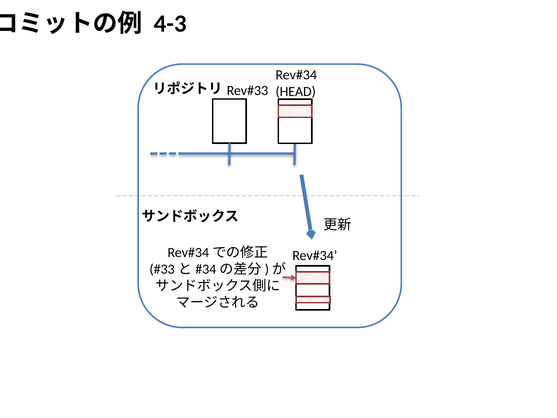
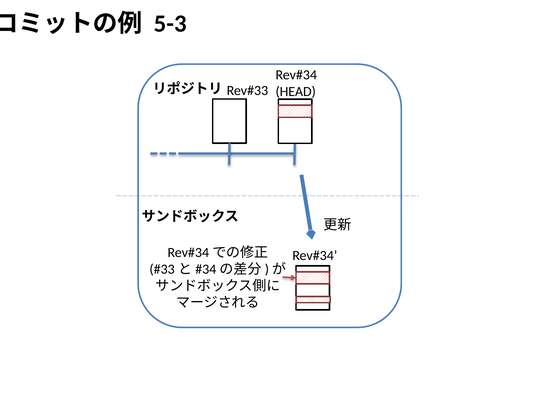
4-3: 4-3 -> 5-3 (170, 24)
